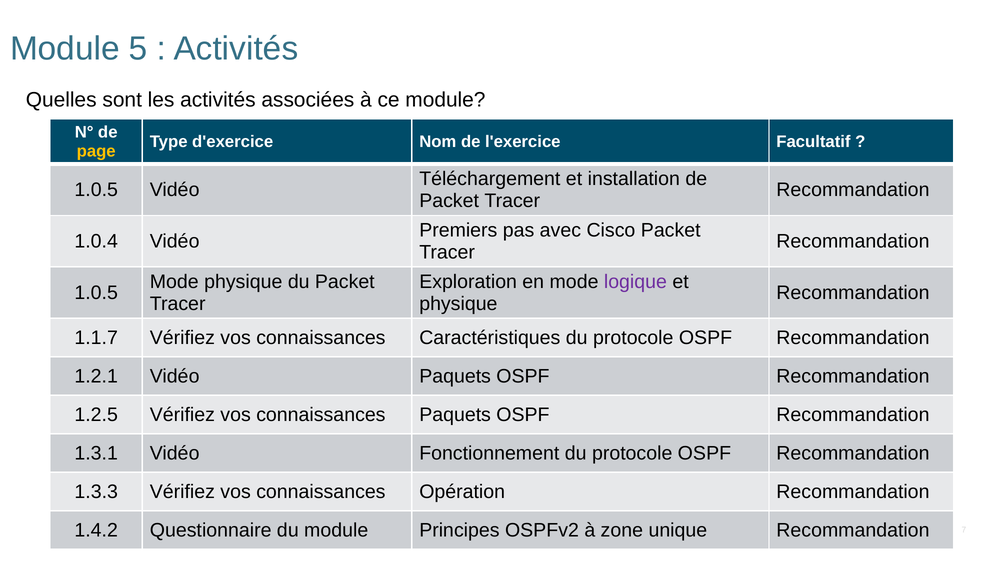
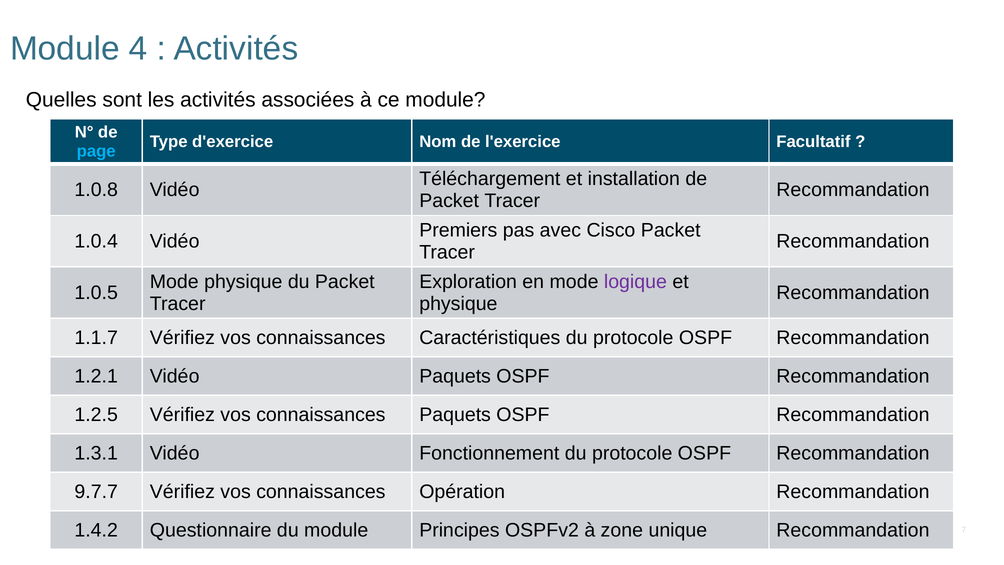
5: 5 -> 4 (138, 48)
page colour: yellow -> light blue (96, 151)
1.0.5: 1.0.5 -> 1.0.8 (96, 190)
1.3.3: 1.3.3 -> 9.7.7 (96, 492)
